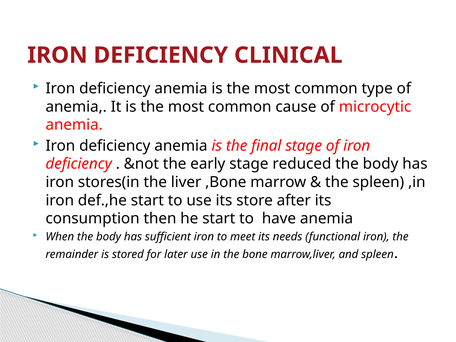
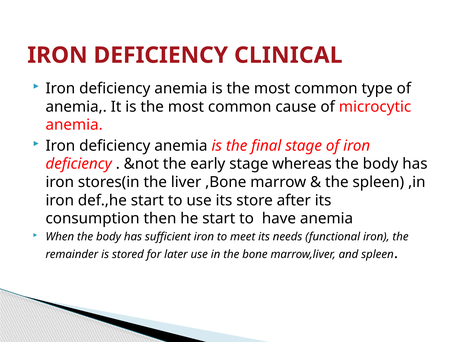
reduced: reduced -> whereas (302, 164)
